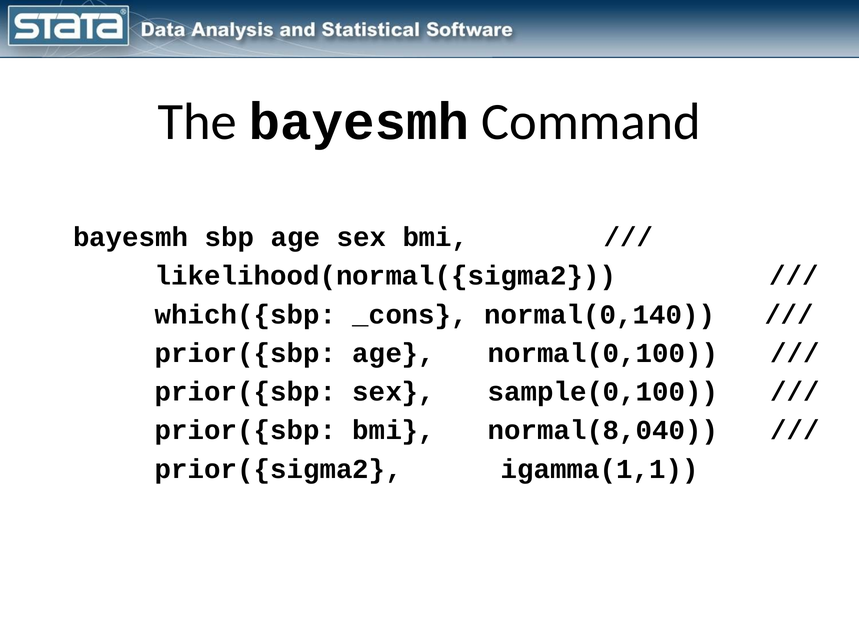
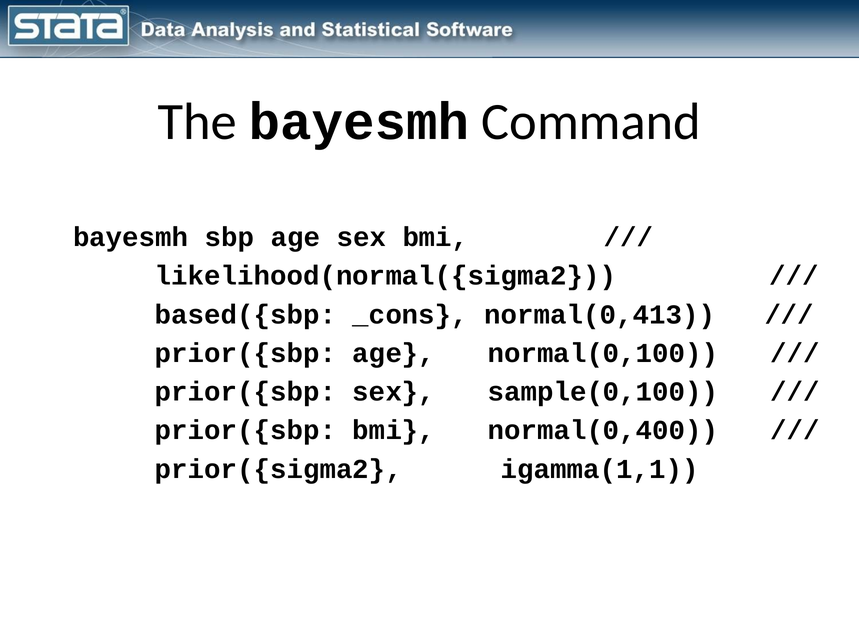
which({sbp: which({sbp -> based({sbp (245, 315)
normal(0,140: normal(0,140 -> normal(0,413 (600, 315)
normal(8,040: normal(8,040 -> normal(0,400 (603, 431)
